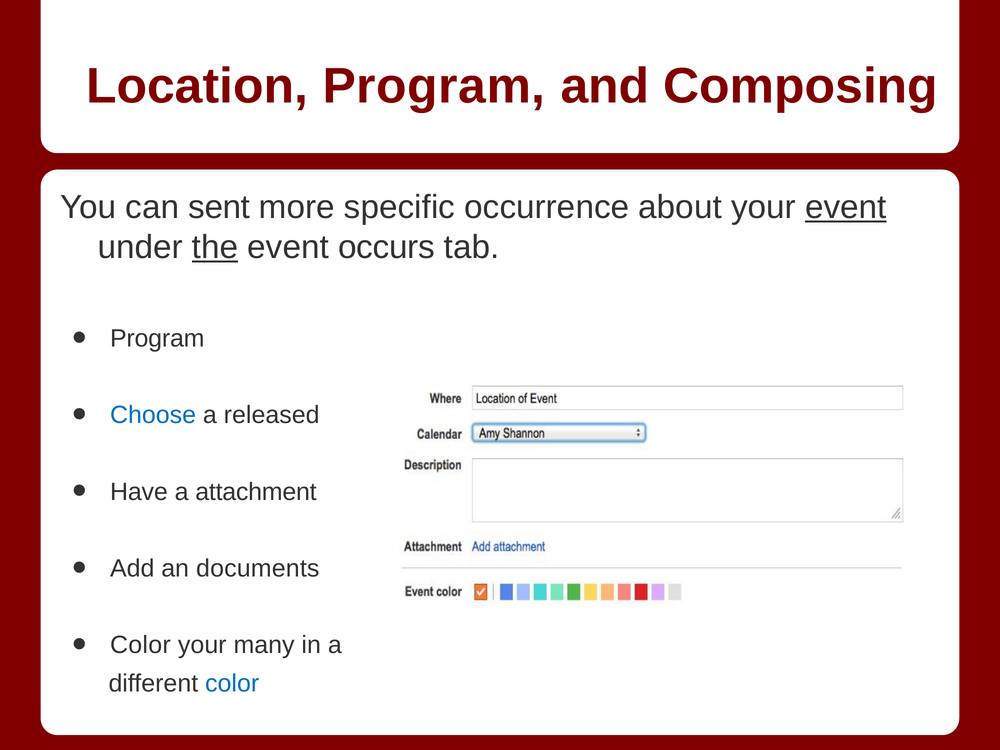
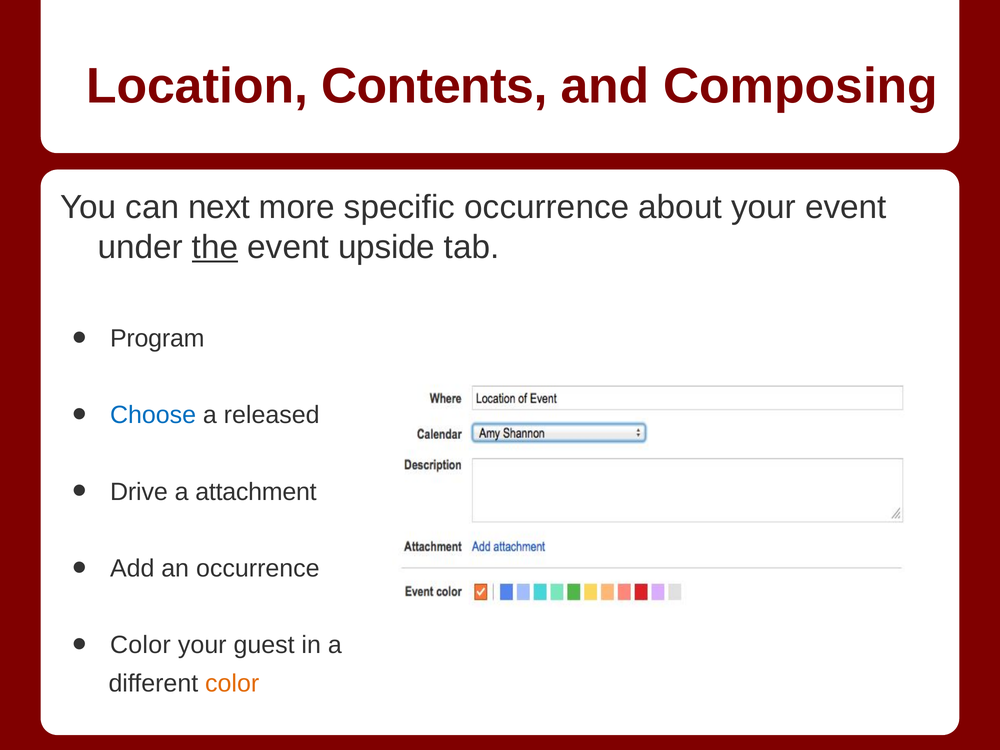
Location Program: Program -> Contents (434, 86)
sent: sent -> next (219, 207)
event underline: present -> none (846, 207)
occurs: occurs -> upside (387, 247)
Have: Have -> Drive (139, 492)
an documents: documents -> occurrence (258, 569)
many: many -> guest (264, 645)
color colour: blue -> orange (232, 684)
